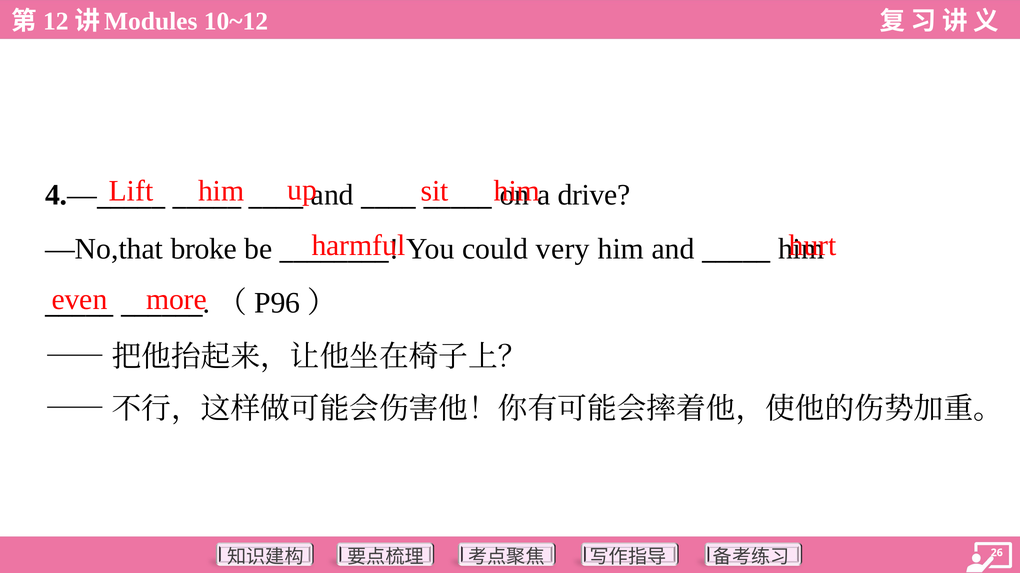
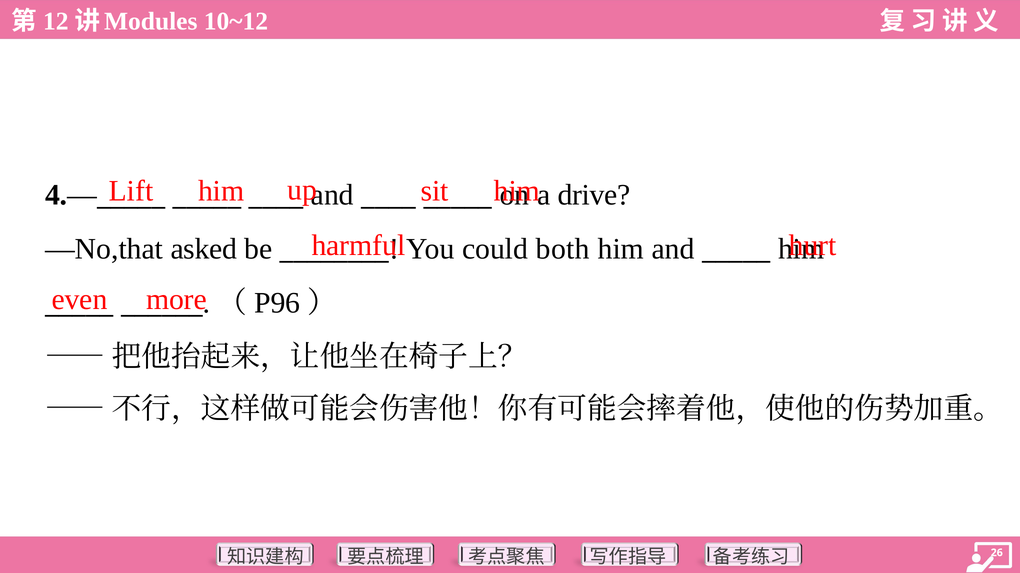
broke: broke -> asked (204, 249)
very: very -> both (563, 249)
